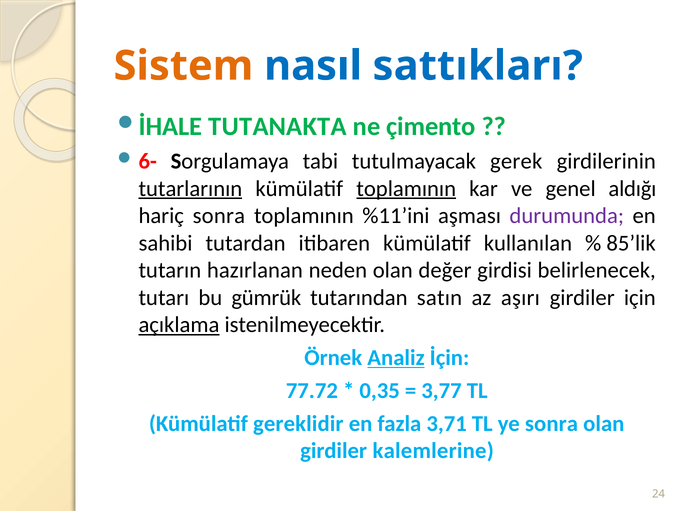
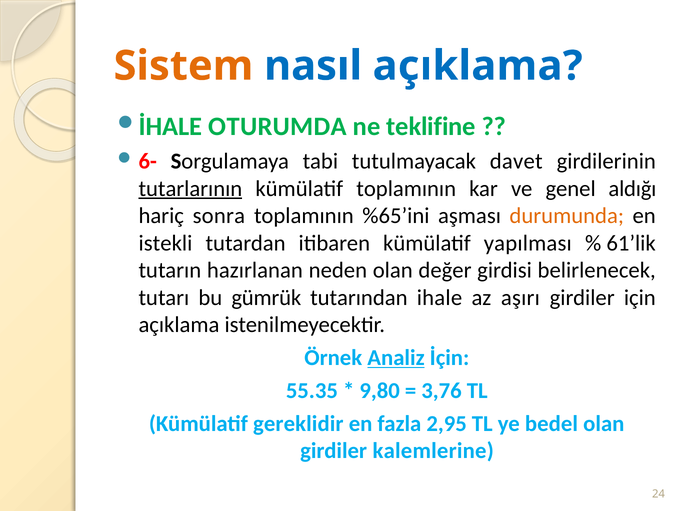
nasıl sattıkları: sattıkları -> açıklama (478, 66)
TUTANAKTA: TUTANAKTA -> OTURUMDA (278, 126)
çimento: çimento -> teklifine (431, 126)
gerek: gerek -> davet (516, 161)
toplamının underline: present -> none (406, 189)
%11’ini: %11’ini -> %65’ini (396, 216)
durumunda colour: purple -> orange (567, 216)
sahibi: sahibi -> istekli (165, 243)
kullanılan: kullanılan -> yapılması (528, 243)
85’lik: 85’lik -> 61’lik (631, 243)
satın: satın -> ihale (439, 298)
açıklama underline: present -> none (179, 325)
77.72: 77.72 -> 55.35 (312, 391)
0,35: 0,35 -> 9,80 (380, 391)
3,77: 3,77 -> 3,76 (441, 391)
3,71: 3,71 -> 2,95 (447, 424)
ye sonra: sonra -> bedel (551, 424)
